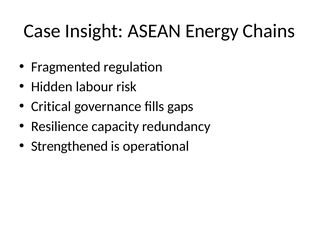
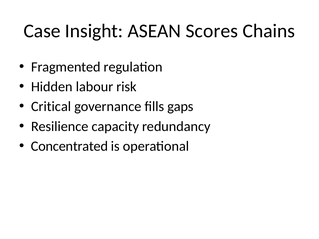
Energy: Energy -> Scores (212, 31)
Strengthened: Strengthened -> Concentrated (69, 146)
